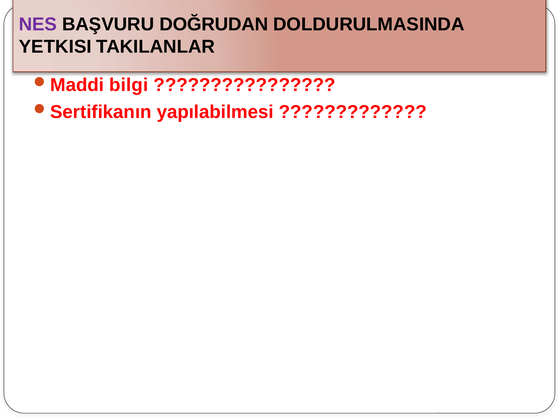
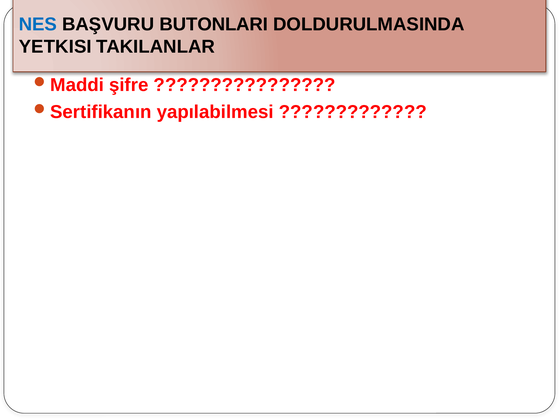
NES colour: purple -> blue (38, 24)
DOĞRUDAN: DOĞRUDAN -> BUTONLARI (214, 24)
bilgi: bilgi -> şifre (129, 85)
